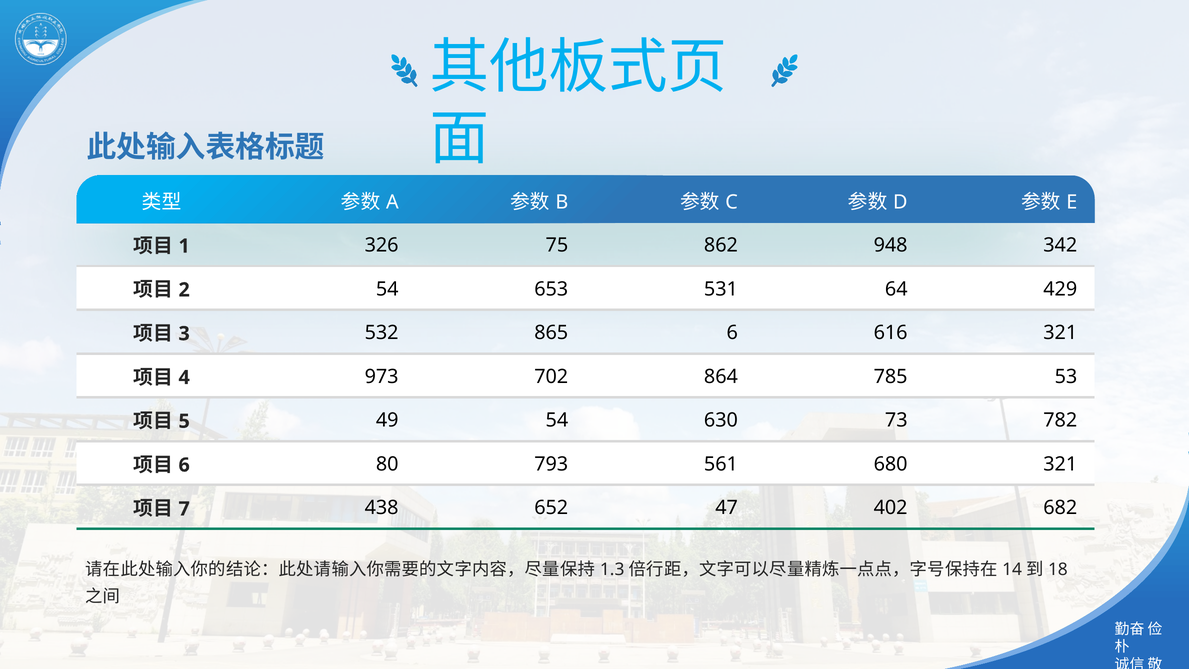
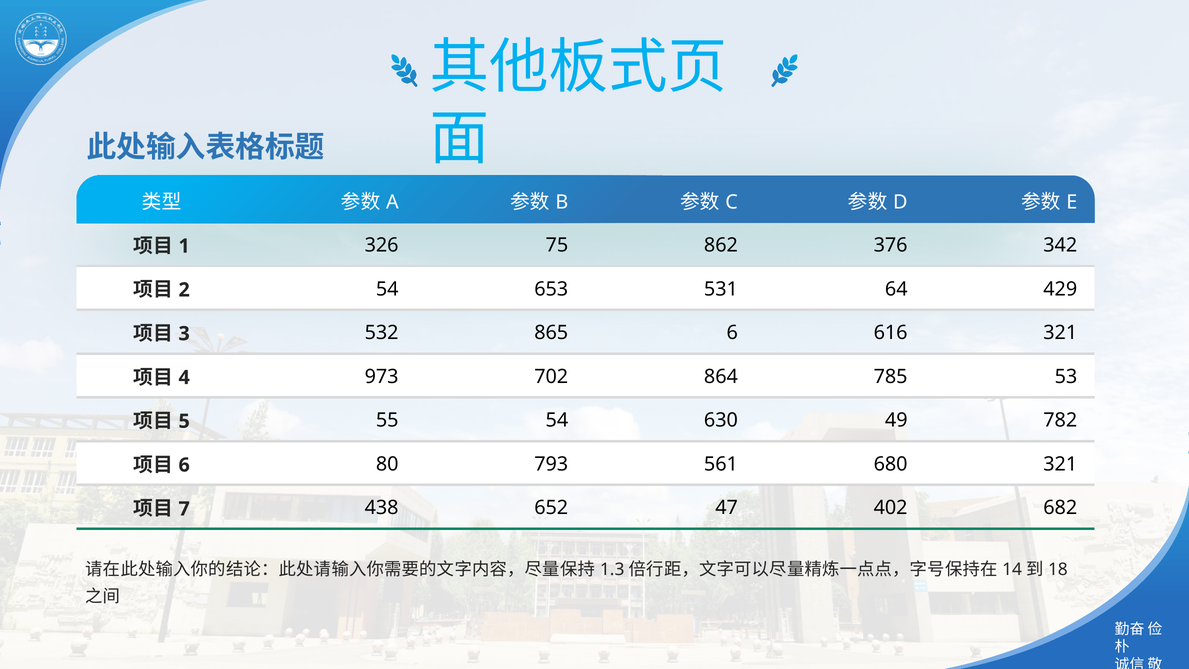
948: 948 -> 376 (891, 245)
49: 49 -> 55 (387, 420)
73: 73 -> 49 (896, 420)
